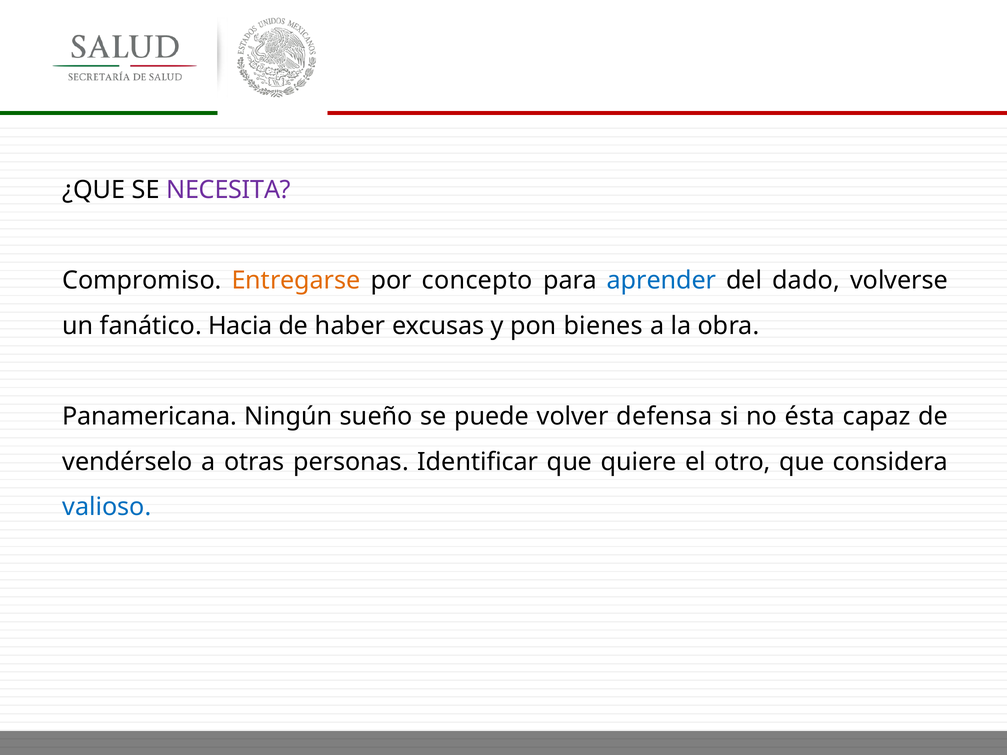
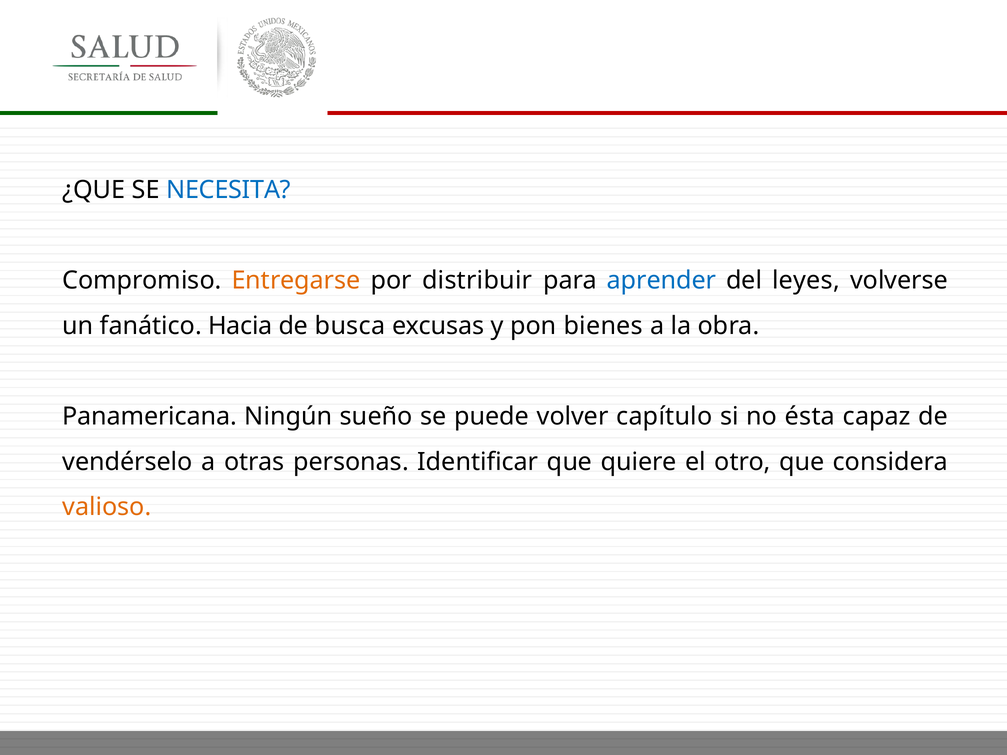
NECESITA colour: purple -> blue (229, 190)
concepto: concepto -> distribuir (477, 281)
dado: dado -> leyes (806, 281)
haber: haber -> busca (350, 326)
defensa: defensa -> capítulo (664, 417)
valioso colour: blue -> orange (107, 507)
